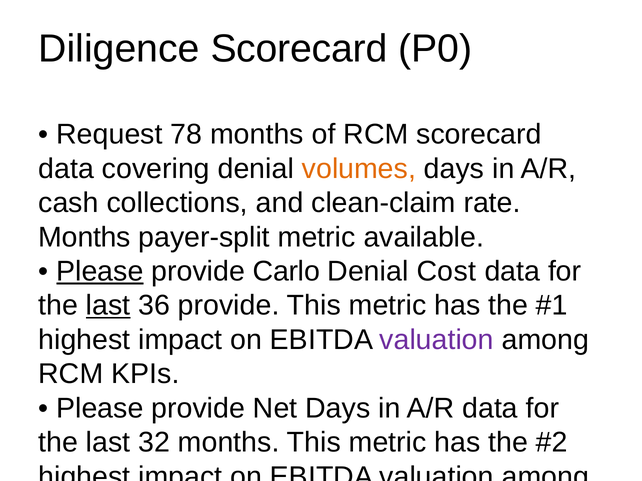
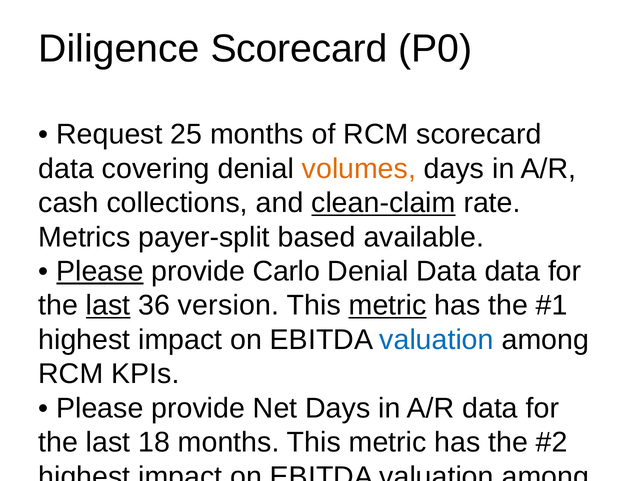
78: 78 -> 25 (186, 135)
clean-claim underline: none -> present (383, 203)
Months: Months -> Metrics (84, 237)
payer-split metric: metric -> based (317, 237)
Denial Cost: Cost -> Data (446, 272)
36 provide: provide -> version (229, 306)
metric underline: none -> present (388, 306)
valuation colour: purple -> blue (437, 340)
32: 32 -> 18 (154, 443)
